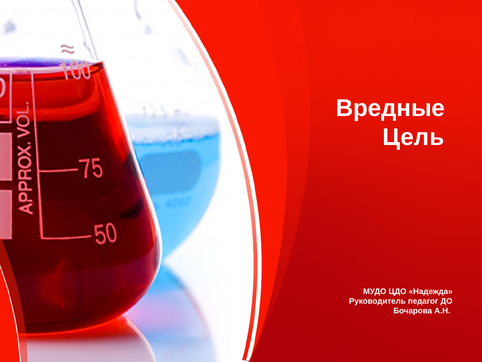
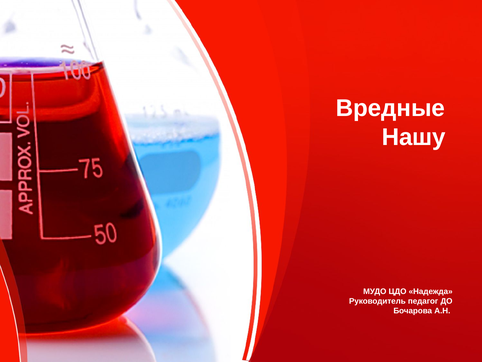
Цель: Цель -> Нашу (414, 137)
